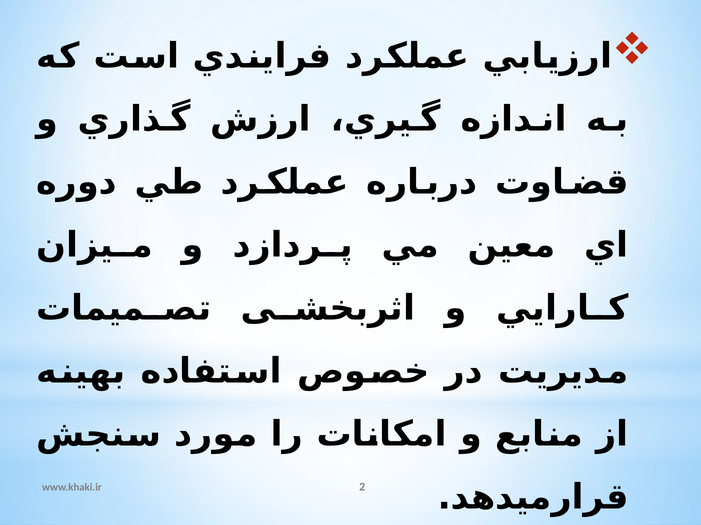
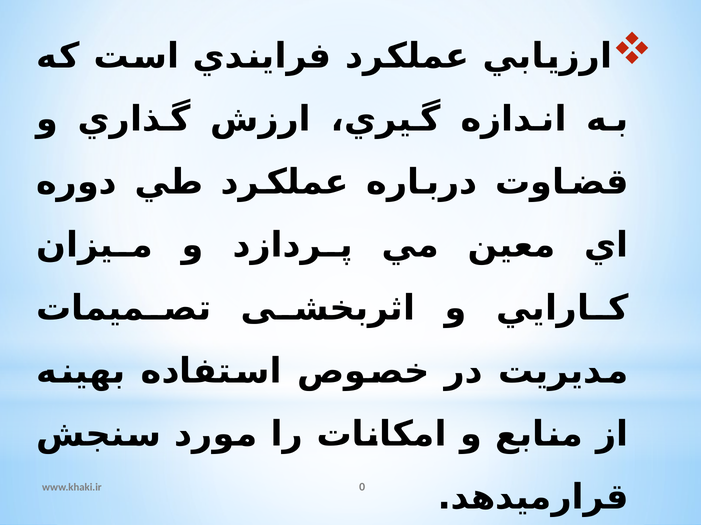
2: 2 -> 0 (362, 488)
